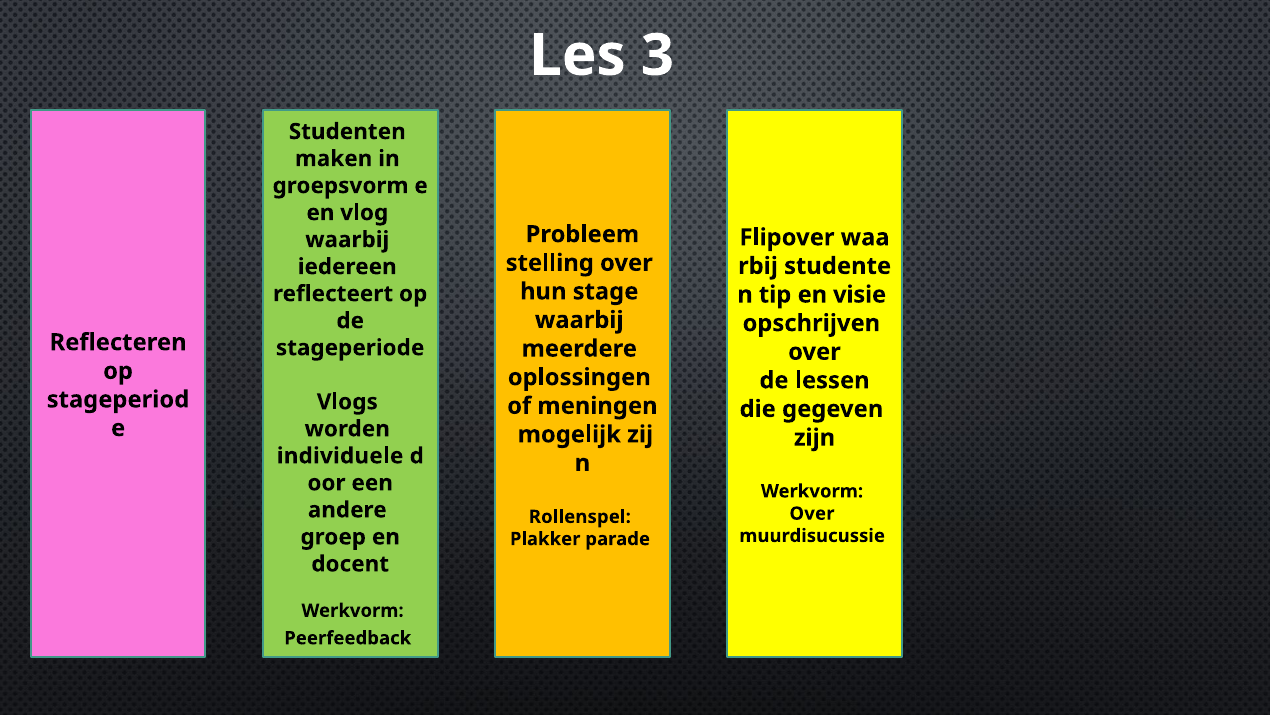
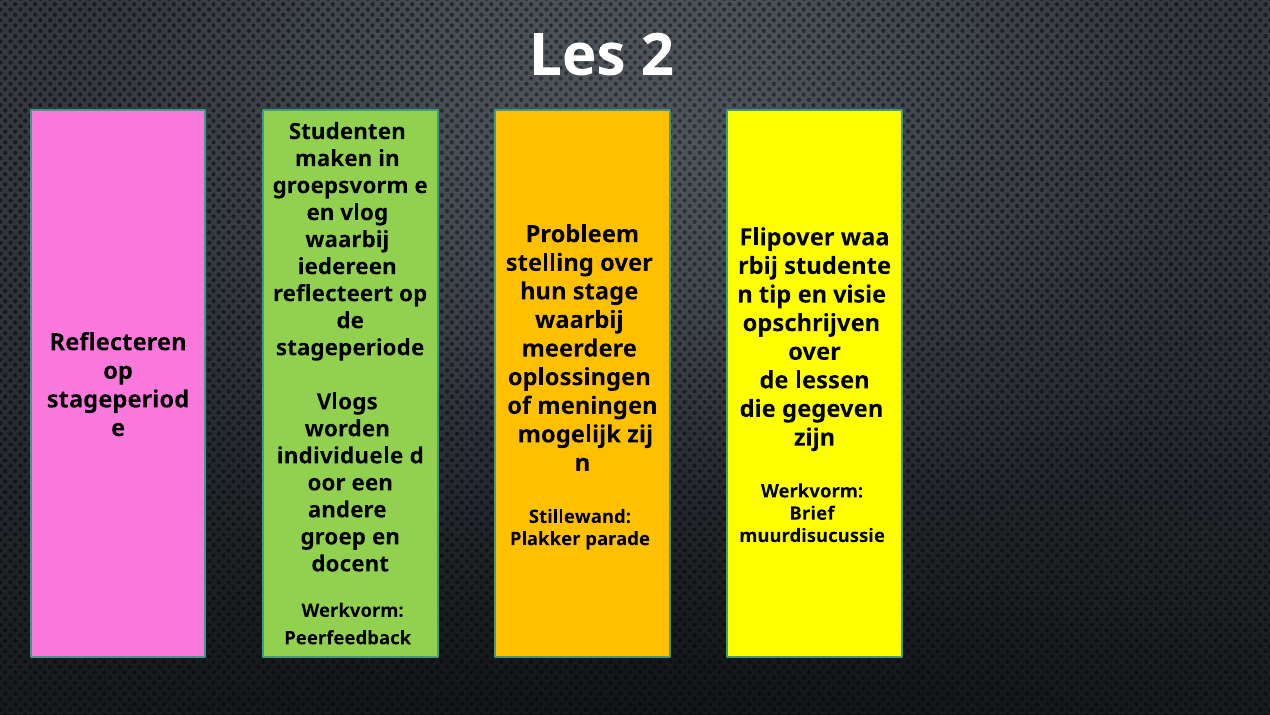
3: 3 -> 2 (657, 56)
Over: Over -> Brief (812, 513)
Rollenspel: Rollenspel -> Stillewand (580, 516)
